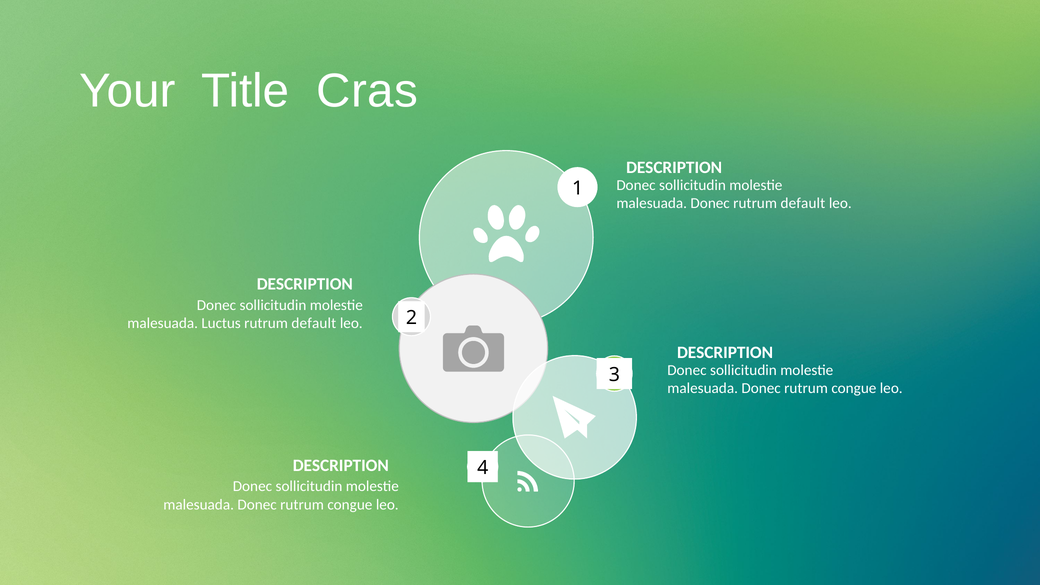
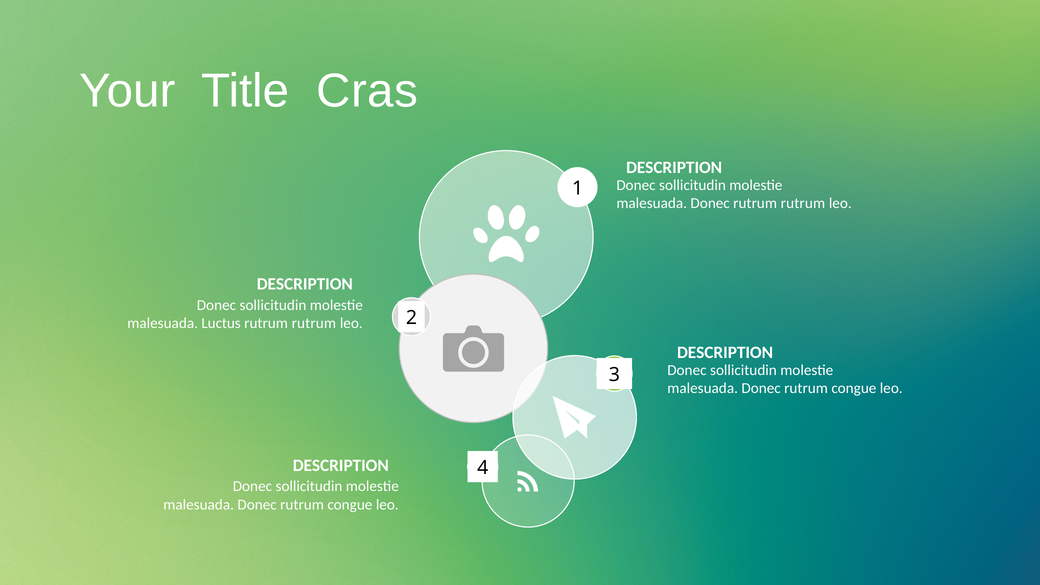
Donec rutrum default: default -> rutrum (803, 203)
default: default -> rutrum (314, 323)
